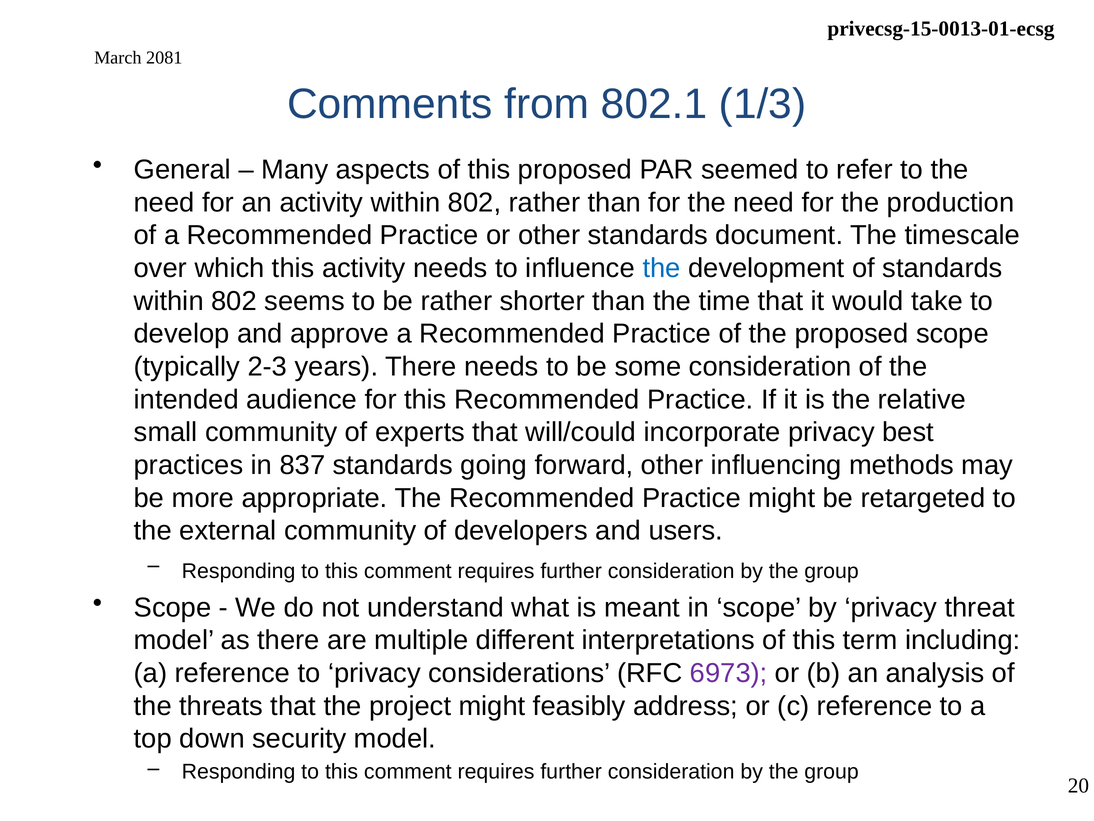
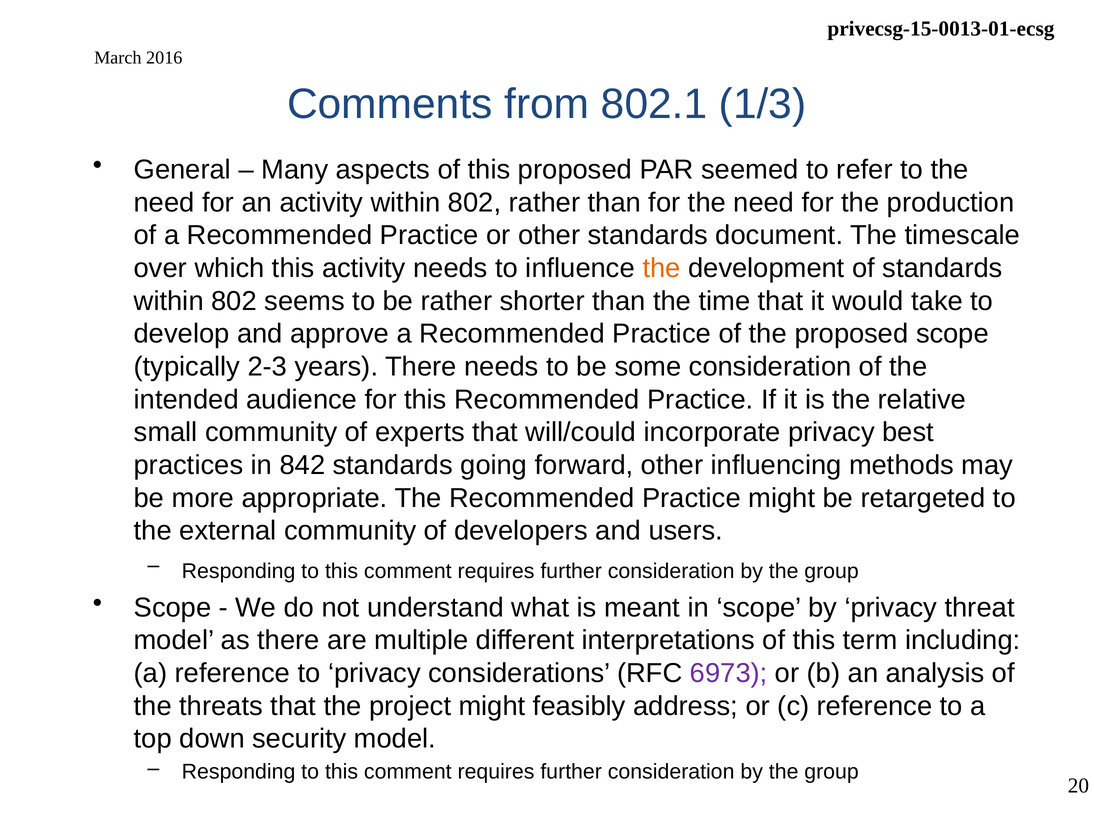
2081: 2081 -> 2016 (164, 57)
the colour: blue -> orange (662, 268)
837: 837 -> 842 (302, 465)
